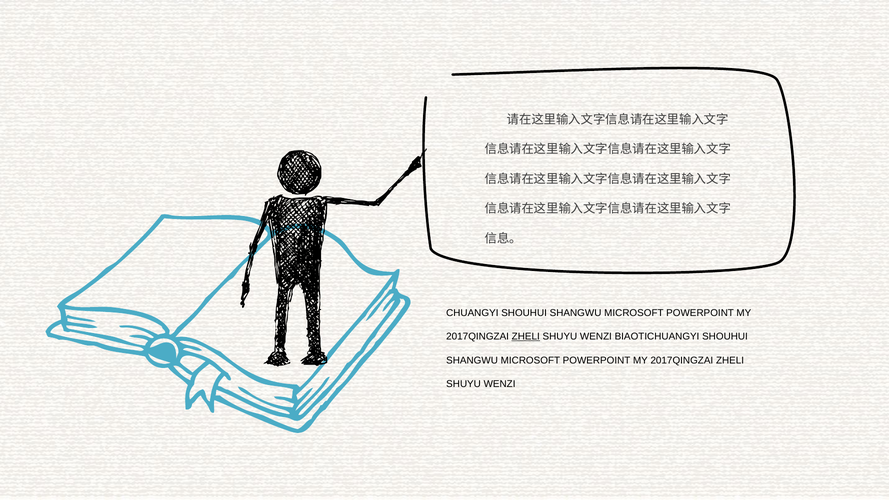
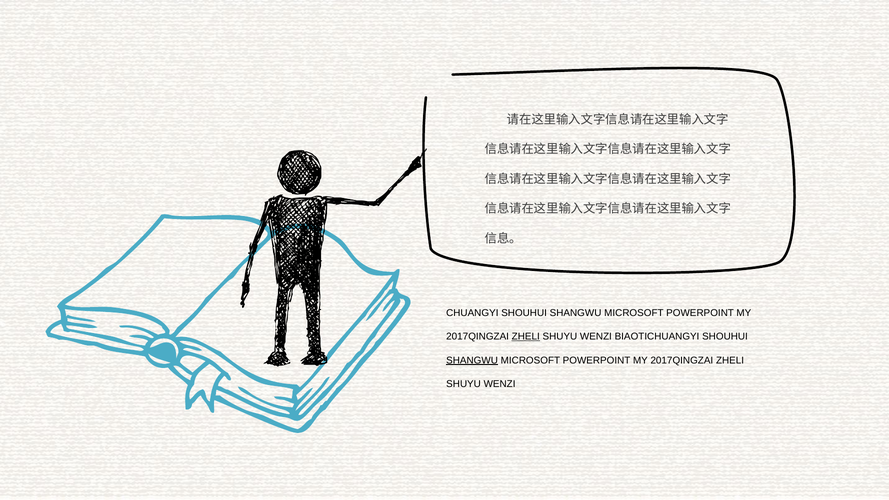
SHANGWU underline: none -> present (472, 360)
